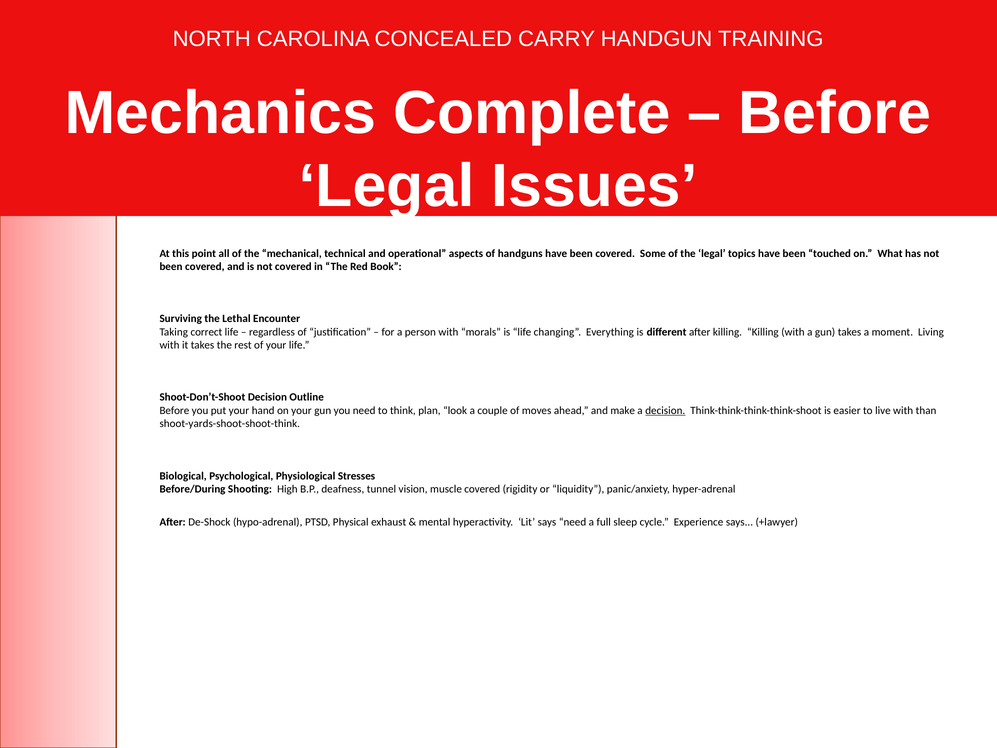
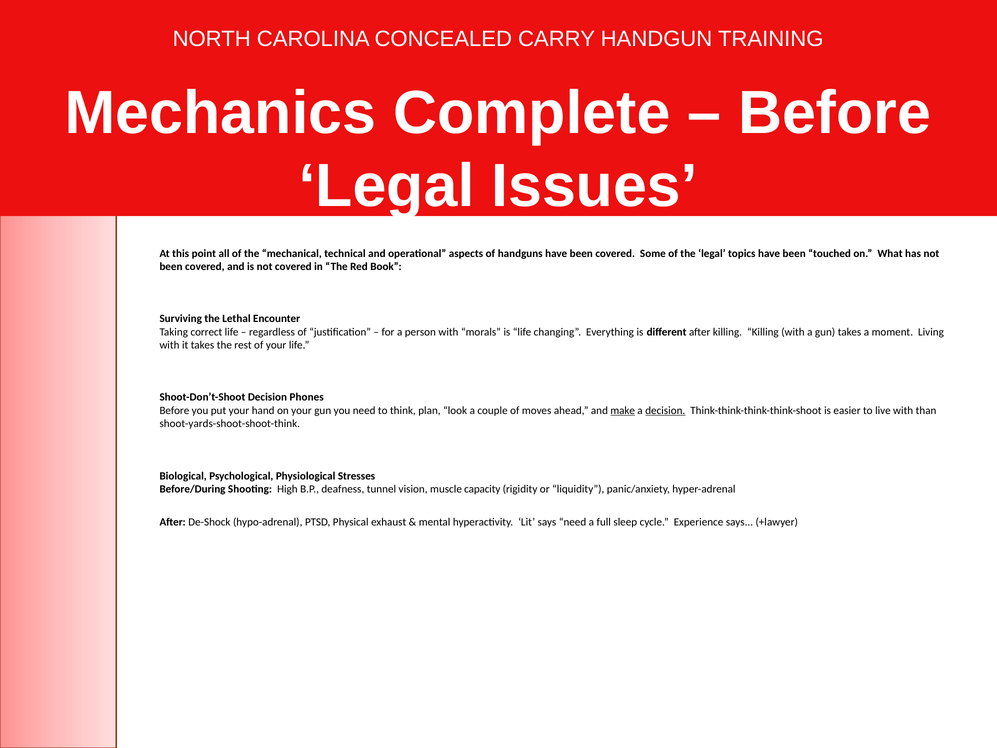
Outline: Outline -> Phones (307, 397)
make underline: none -> present (623, 410)
muscle covered: covered -> capacity (482, 489)
